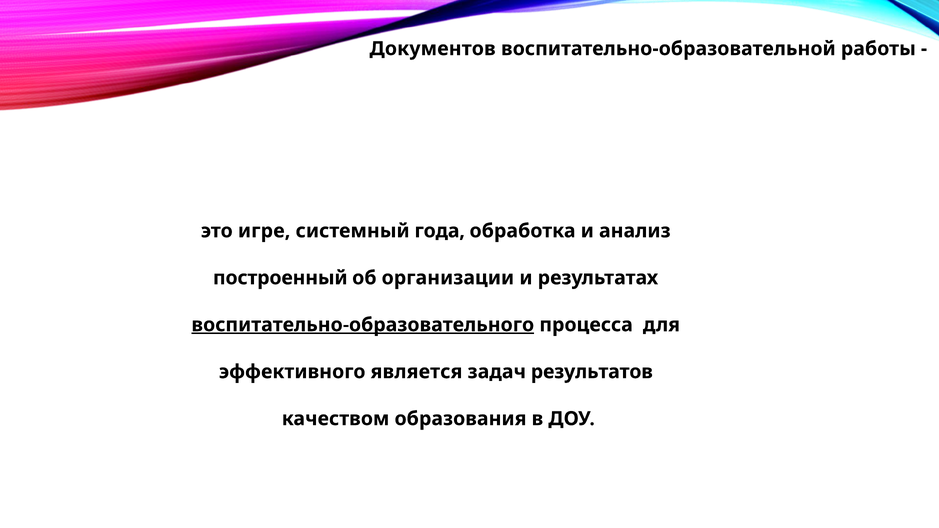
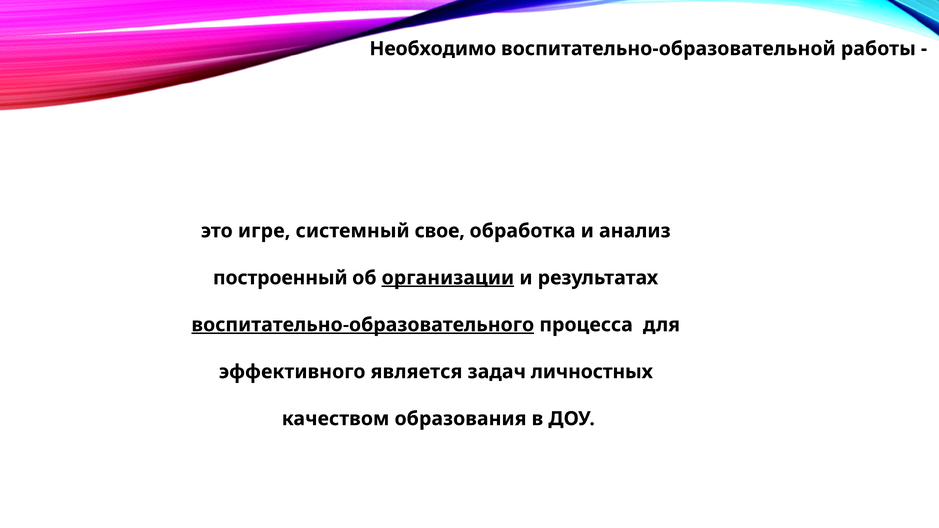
Документов: Документов -> Необходимо (433, 49)
года: года -> свое (440, 231)
организации underline: none -> present (448, 278)
результатов: результатов -> личностных (592, 372)
